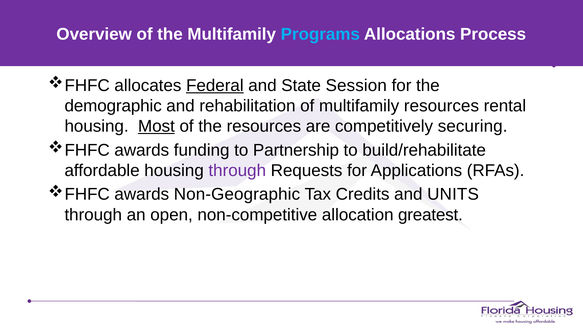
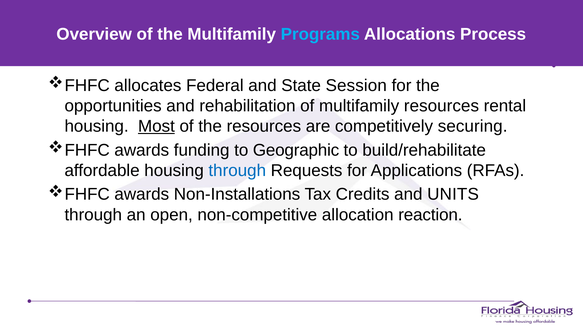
Federal underline: present -> none (215, 85)
demographic: demographic -> opportunities (113, 106)
Partnership: Partnership -> Geographic (296, 150)
through colour: purple -> blue (237, 170)
Non-Geographic: Non-Geographic -> Non-Installations (237, 194)
greatest: greatest -> reaction (430, 215)
